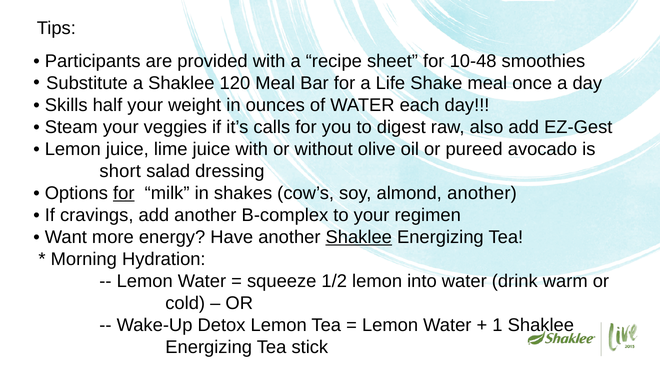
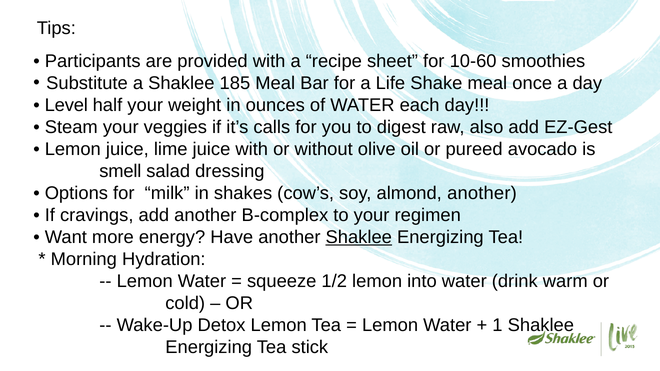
10-48: 10-48 -> 10-60 (473, 61)
120: 120 -> 185 (235, 83)
Skills: Skills -> Level (66, 105)
short: short -> smell (120, 171)
for underline: present -> none (124, 193)
